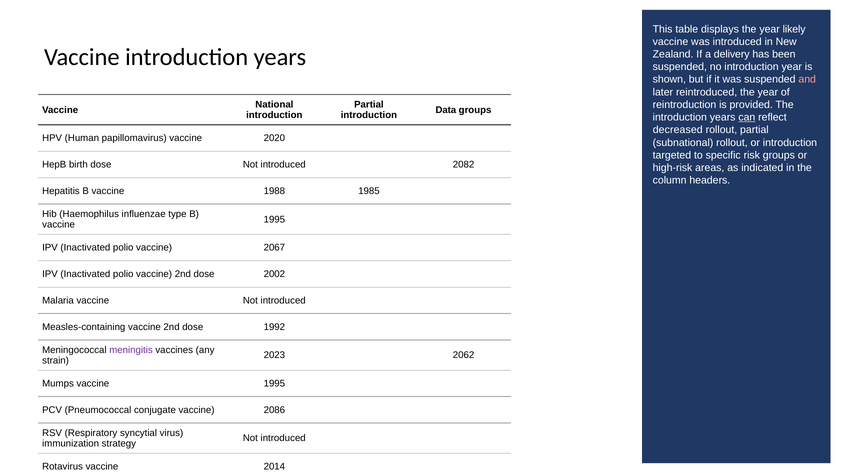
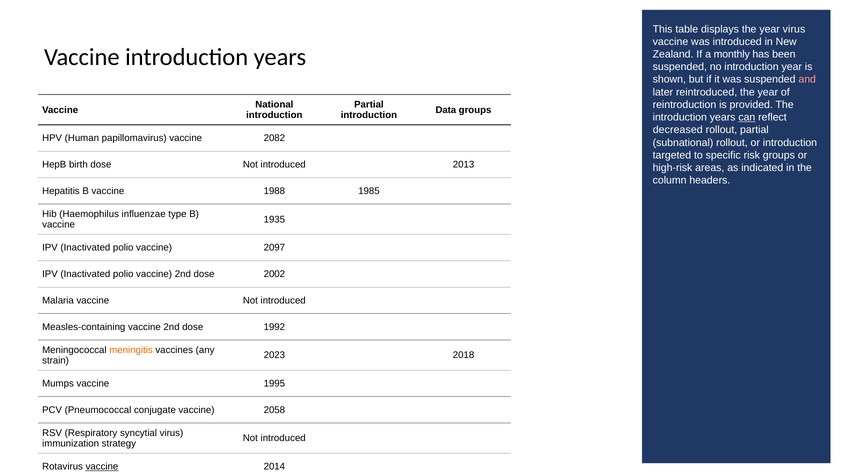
year likely: likely -> virus (794, 29)
delivery: delivery -> monthly (732, 54)
2020: 2020 -> 2082 (274, 138)
2082: 2082 -> 2013 (464, 165)
1995: 1995 -> 1935 (274, 219)
2067: 2067 -> 2097 (274, 248)
meningitis colour: purple -> orange (131, 350)
2062: 2062 -> 2018 (464, 355)
2086: 2086 -> 2058 (274, 410)
vaccine underline: none -> present (102, 467)
